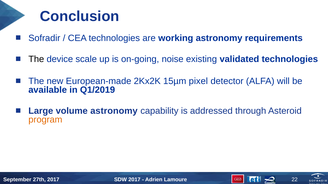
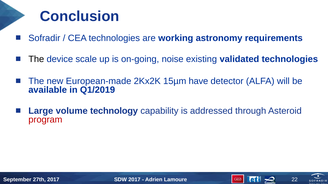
pixel: pixel -> have (198, 81)
volume astronomy: astronomy -> technology (114, 111)
program colour: orange -> red (45, 120)
